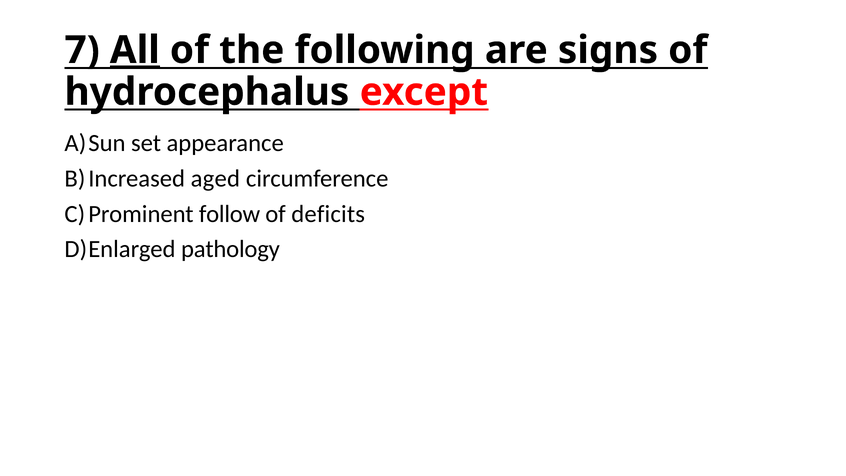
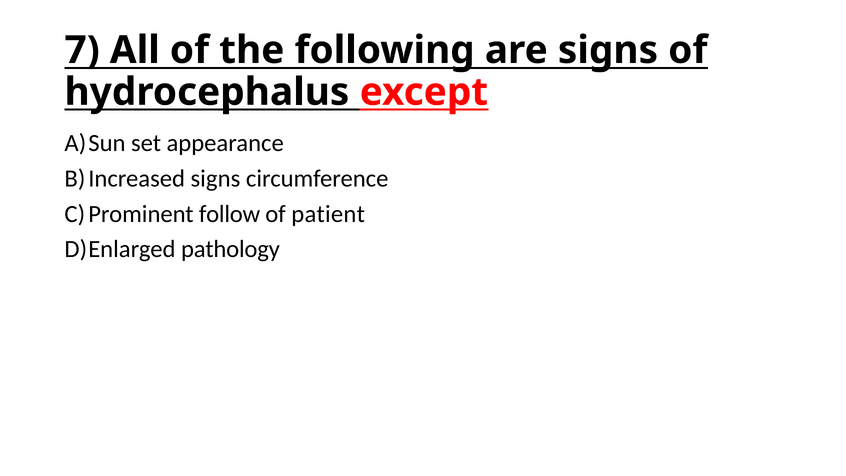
All underline: present -> none (135, 50)
aged: aged -> signs (215, 178)
deficits: deficits -> patient (328, 214)
